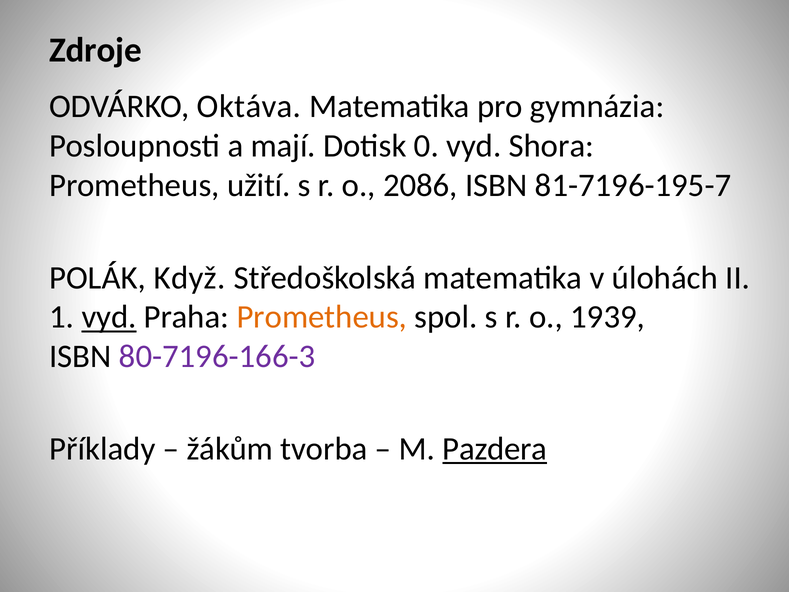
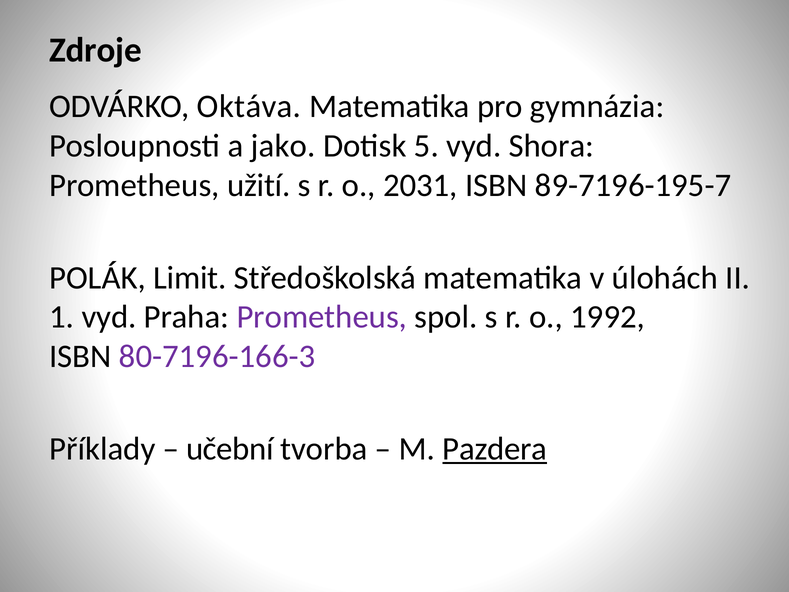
mají: mají -> jako (283, 146)
0: 0 -> 5 (426, 146)
2086: 2086 -> 2031 (420, 185)
81-7196-195-7: 81-7196-195-7 -> 89-7196-195-7 (633, 185)
Když: Když -> Limit (190, 278)
vyd underline: present -> none (109, 317)
Prometheus colour: orange -> purple (322, 317)
1939: 1939 -> 1992 (608, 317)
žákům: žákům -> učební (230, 449)
